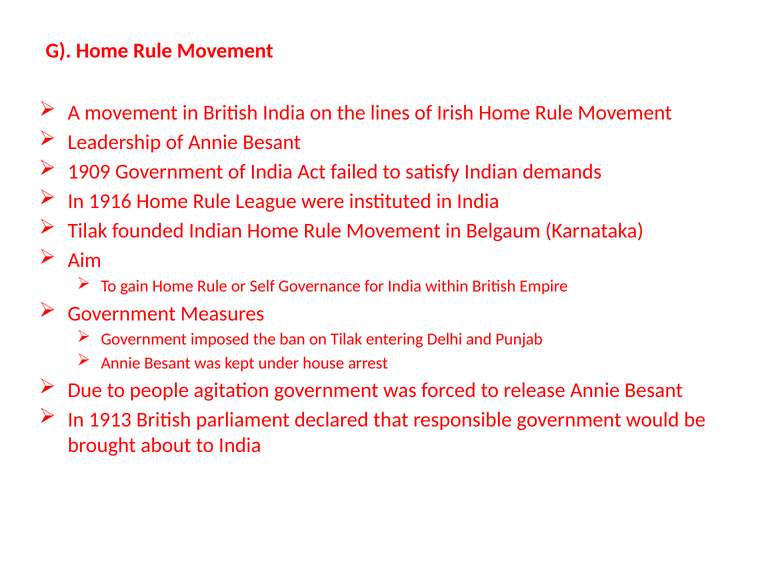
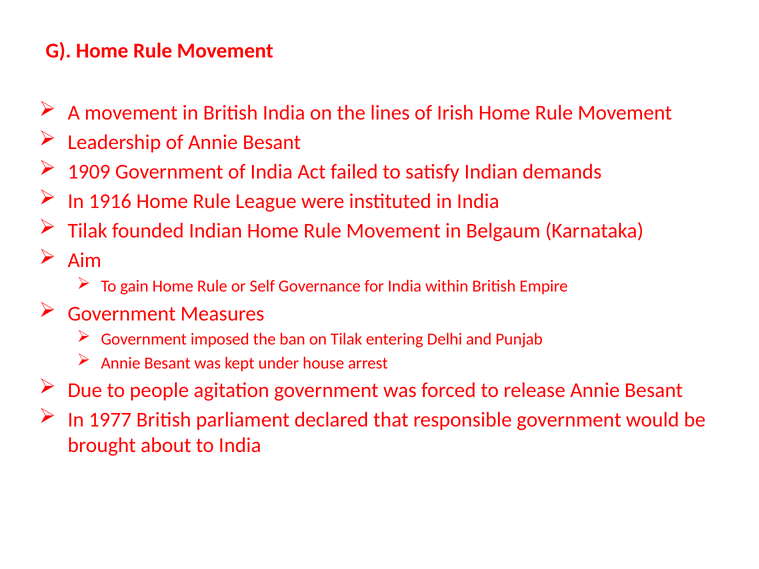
1913: 1913 -> 1977 (110, 420)
